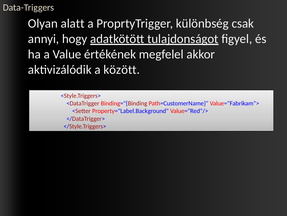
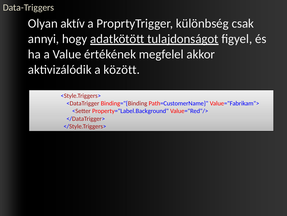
alatt: alatt -> aktív (73, 23)
